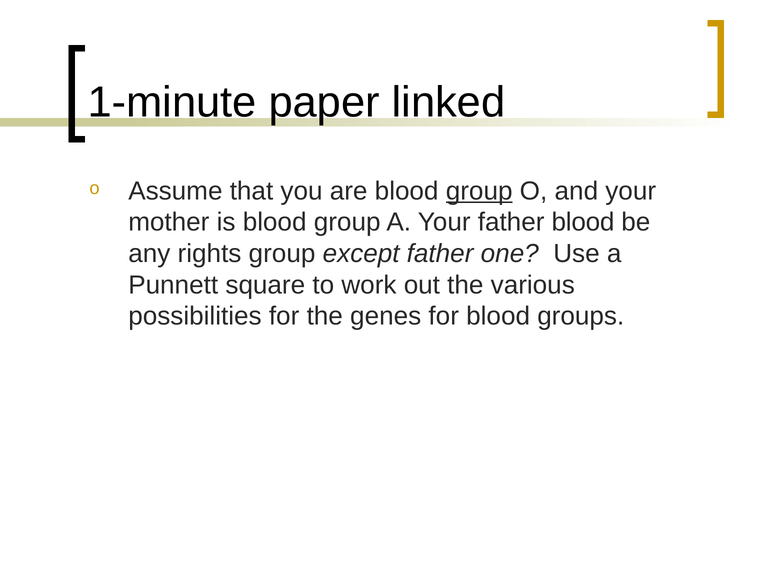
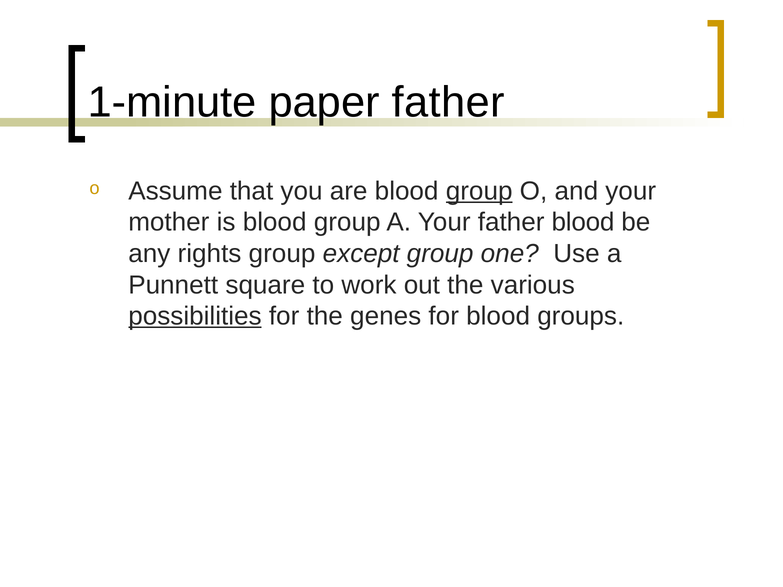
paper linked: linked -> father (448, 102)
except father: father -> group (440, 254)
possibilities underline: none -> present (195, 316)
